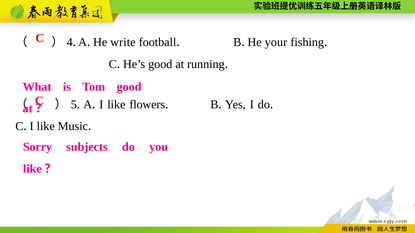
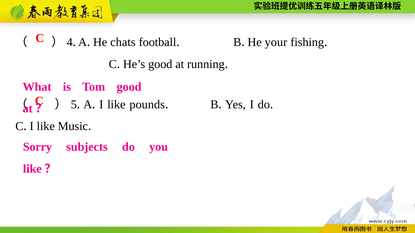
write: write -> chats (123, 42)
flowers: flowers -> pounds (147, 105)
